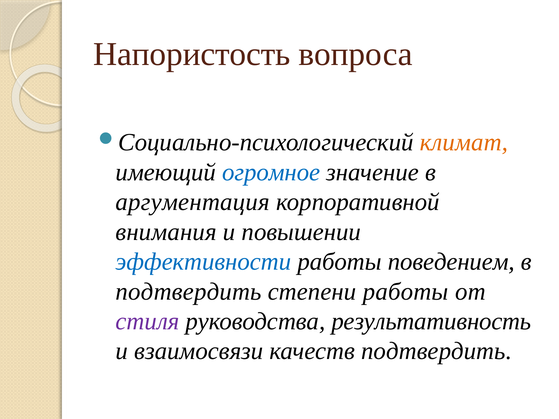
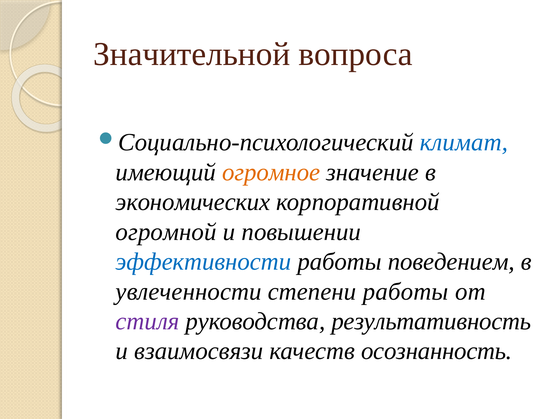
Напористость: Напористость -> Значительной (192, 54)
климат colour: orange -> blue (464, 142)
огромное colour: blue -> orange (271, 172)
аргументация: аргументация -> экономических (193, 202)
внимания: внимания -> огромной (166, 232)
подтвердить: подтвердить -> увлеченности (189, 292)
качеств подтвердить: подтвердить -> осознанность (437, 351)
